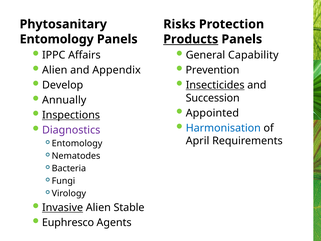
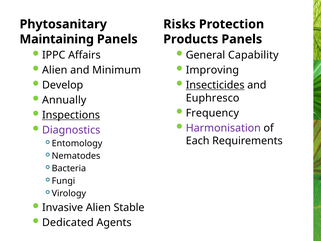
Entomology: Entomology -> Maintaining (57, 39)
Products underline: present -> none (191, 39)
Appendix: Appendix -> Minimum (117, 70)
Prevention: Prevention -> Improving (212, 70)
Succession: Succession -> Euphresco (213, 98)
Appointed: Appointed -> Frequency (212, 113)
Harmonisation colour: blue -> purple (223, 128)
April: April -> Each (198, 141)
Invasive underline: present -> none (63, 207)
Euphresco: Euphresco -> Dedicated (68, 222)
